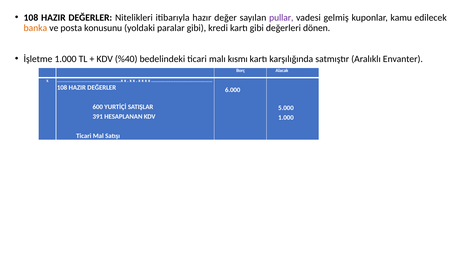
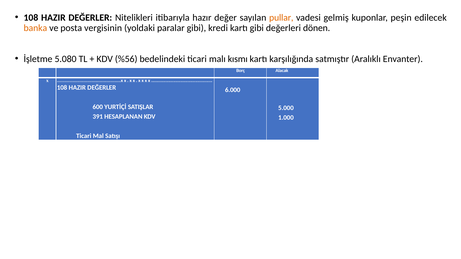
pullar colour: purple -> orange (281, 18)
kamu: kamu -> peşin (401, 18)
konusunu: konusunu -> vergisinin (103, 28)
İşletme 1.000: 1.000 -> 5.080 (66, 59)
%40: %40 -> %56 (126, 59)
